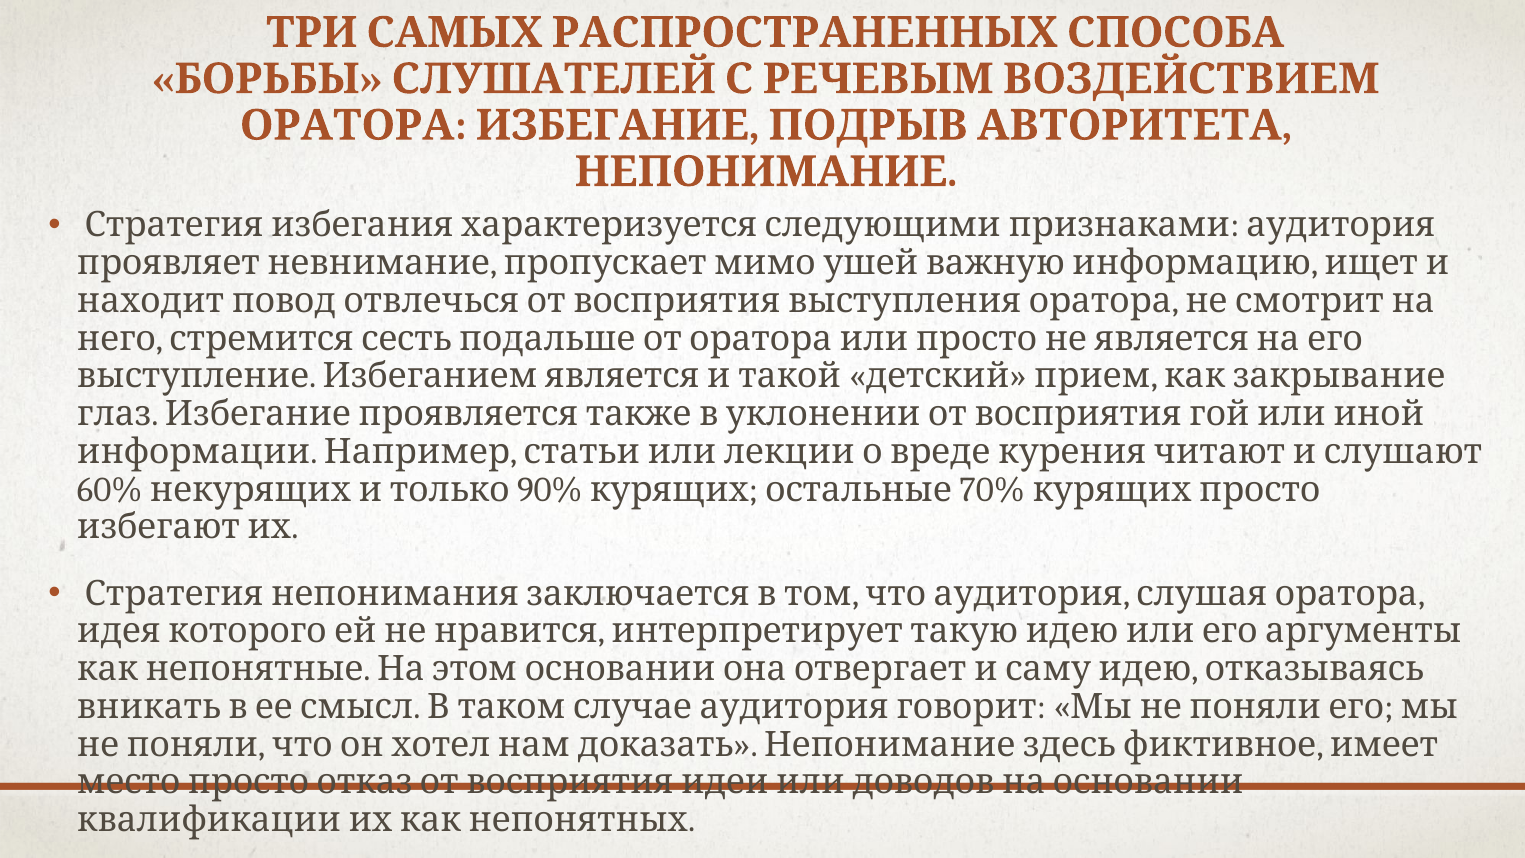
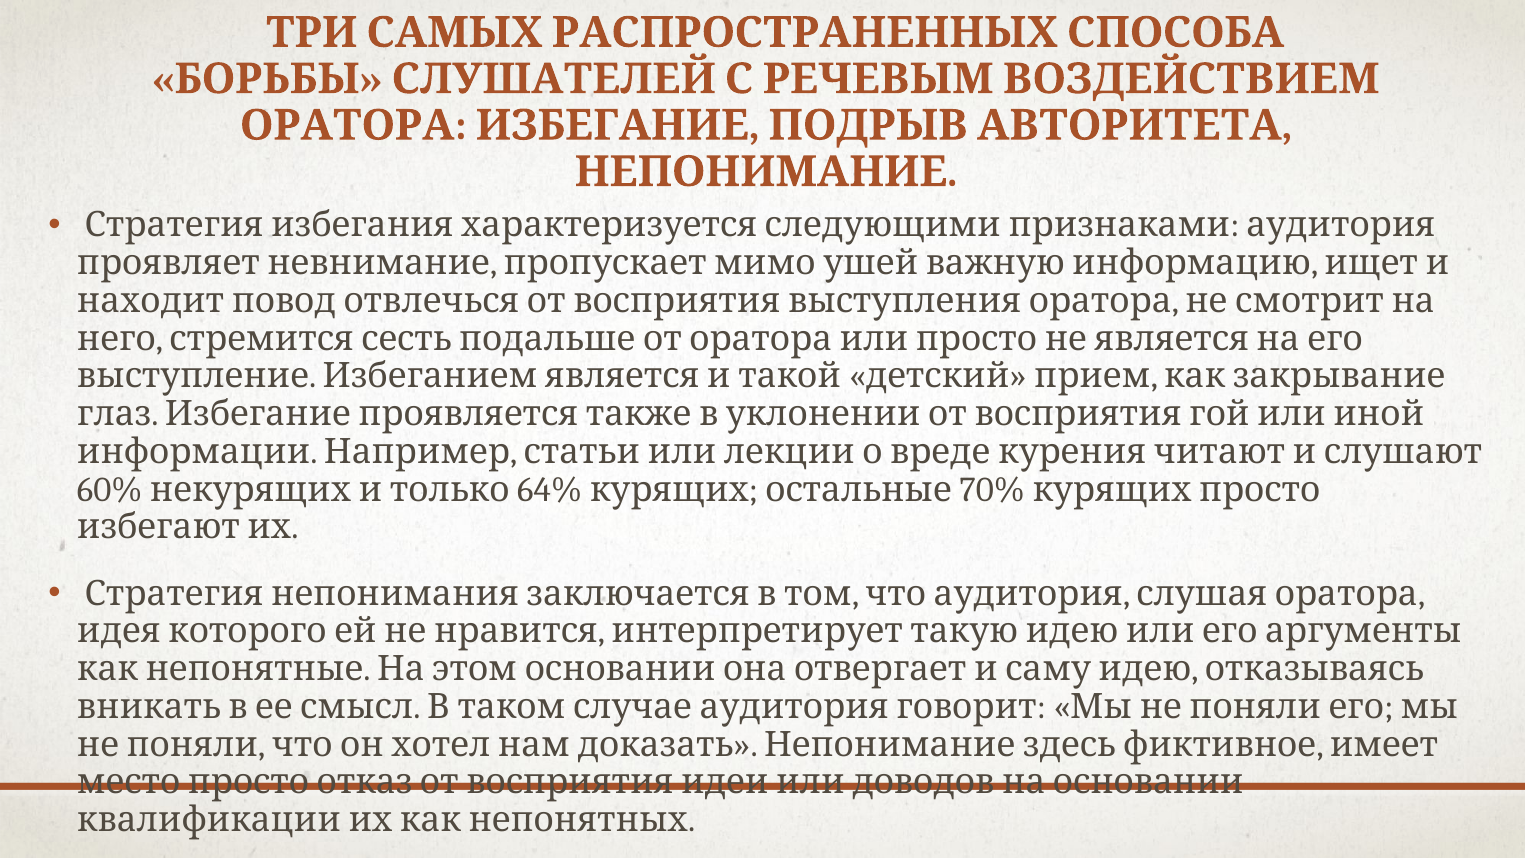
90%: 90% -> 64% (550, 490)
